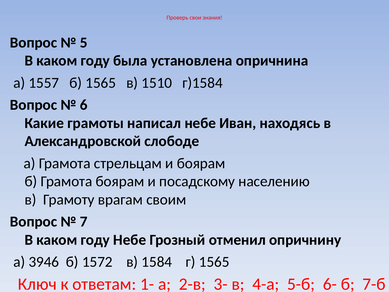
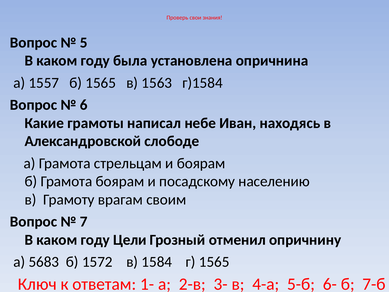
1510: 1510 -> 1563 (157, 83)
году Небе: Небе -> Цели (130, 240)
3946: 3946 -> 5683 (44, 262)
